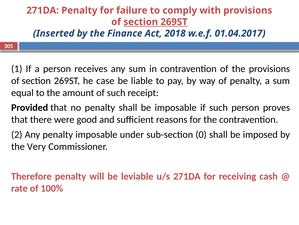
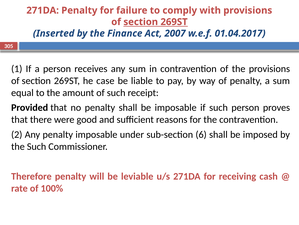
2018: 2018 -> 2007 (175, 33)
0: 0 -> 6 (201, 134)
the Very: Very -> Such (37, 146)
